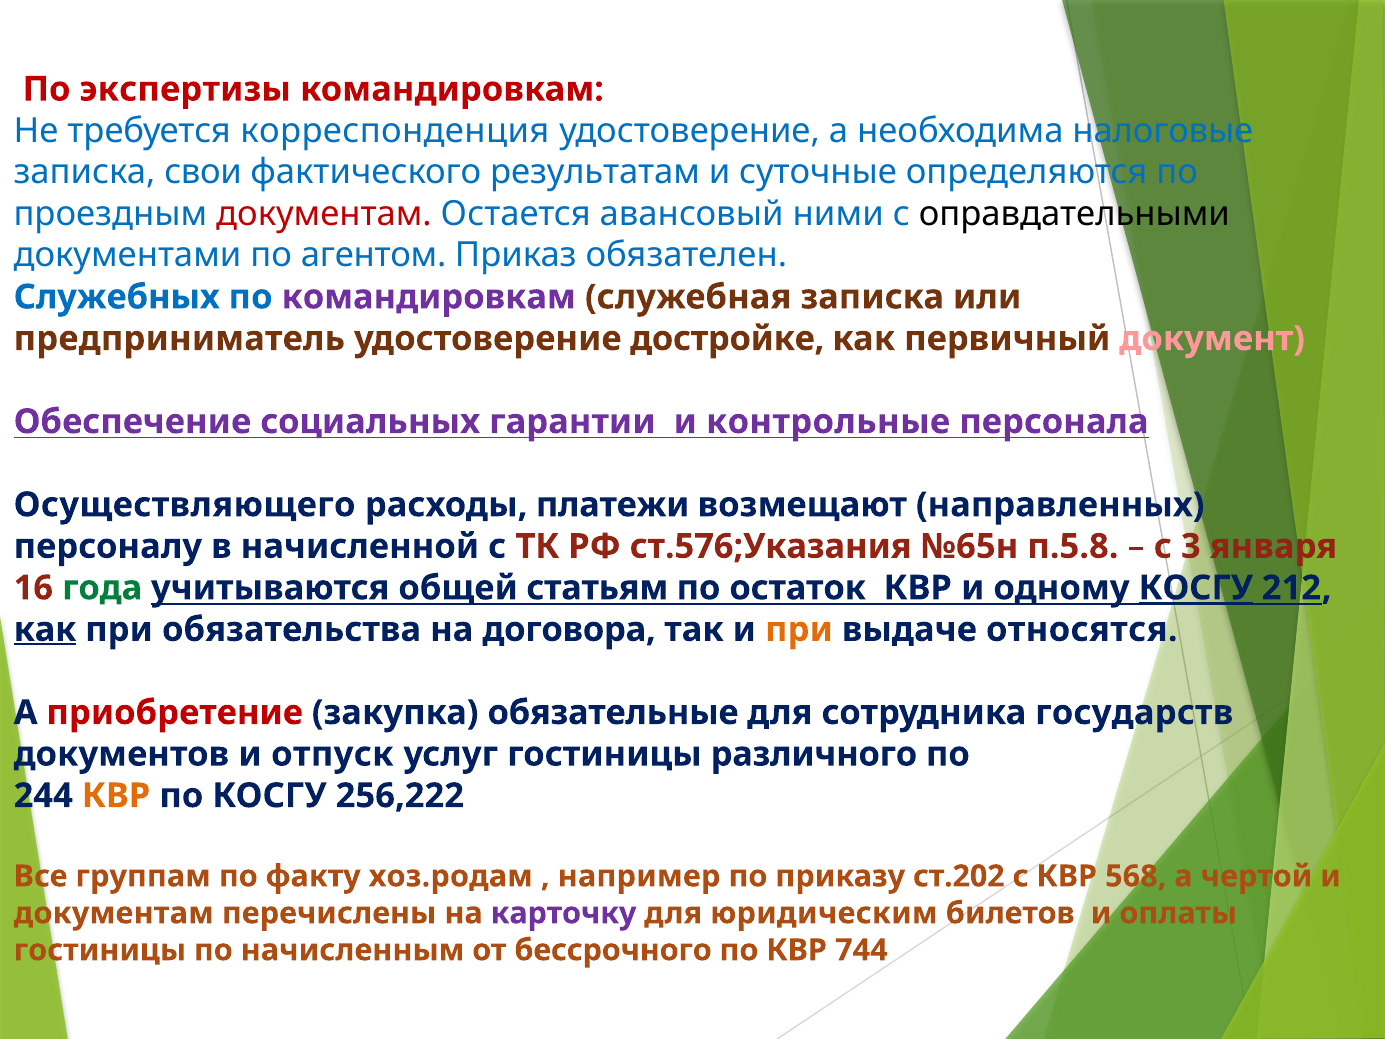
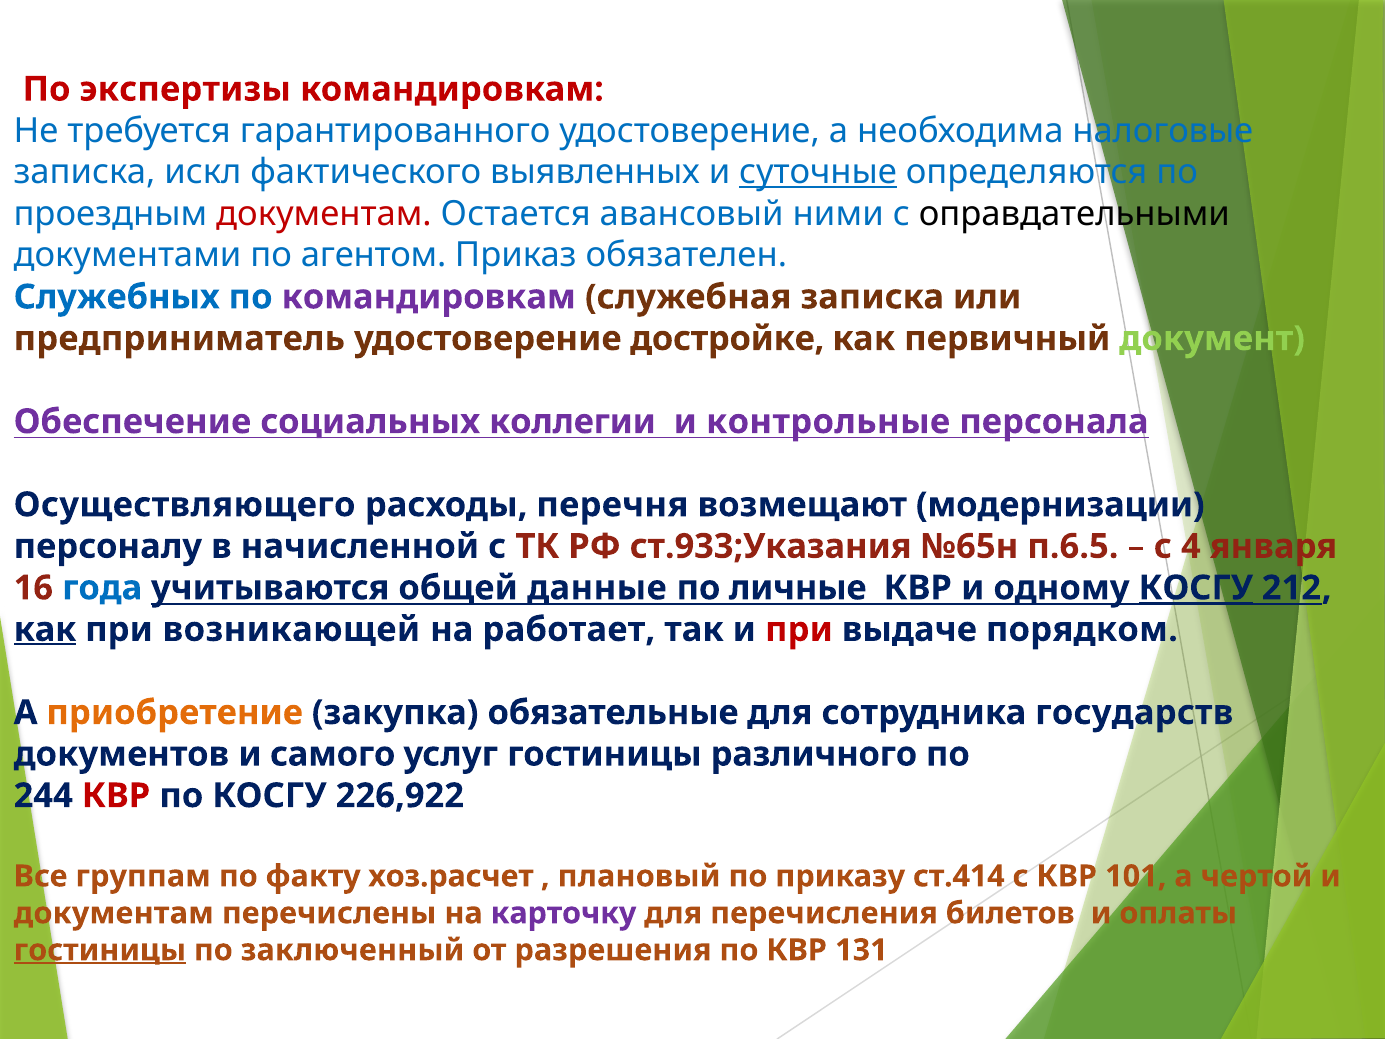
корреспонденция: корреспонденция -> гарантированного (395, 131)
свои: свои -> искл (203, 172)
результатам: результатам -> выявленных (595, 172)
суточные underline: none -> present (818, 172)
документ colour: pink -> light green (1212, 339)
гарантии: гарантии -> коллегии (573, 422)
платежи: платежи -> перечня (612, 505)
направленных: направленных -> модернизации (1060, 505)
ст.576;Указания: ст.576;Указания -> ст.933;Указания (771, 546)
п.5.8: п.5.8 -> п.6.5 (1073, 546)
3: 3 -> 4 (1191, 546)
года colour: green -> blue (102, 588)
статьям: статьям -> данные (597, 588)
остаток: остаток -> личные (798, 588)
обязательства: обязательства -> возникающей (291, 629)
договора: договора -> работает (569, 629)
при colour: orange -> red (799, 629)
относятся: относятся -> порядком (1082, 629)
приобретение colour: red -> orange (175, 712)
отпуск: отпуск -> самого (333, 754)
КВР colour: orange -> red (116, 796)
256,222: 256,222 -> 226,922 (400, 796)
хоз.родам: хоз.родам -> хоз.расчет (451, 876)
например: например -> плановый (639, 876)
ст.202: ст.202 -> ст.414 (959, 876)
568: 568 -> 101 (1136, 876)
юридическим: юридическим -> перечисления (824, 913)
гостиницы underline: none -> present (100, 950)
начисленным: начисленным -> заключенный (352, 950)
бессрочного: бессрочного -> разрешения (613, 950)
744: 744 -> 131 (861, 950)
